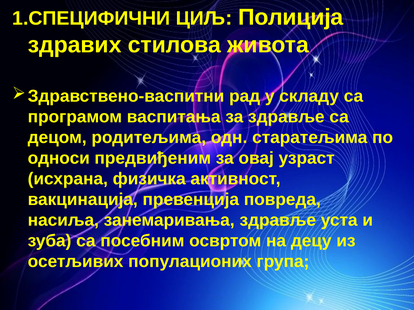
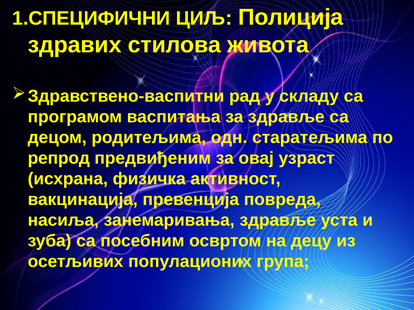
односи: односи -> репрод (59, 158)
